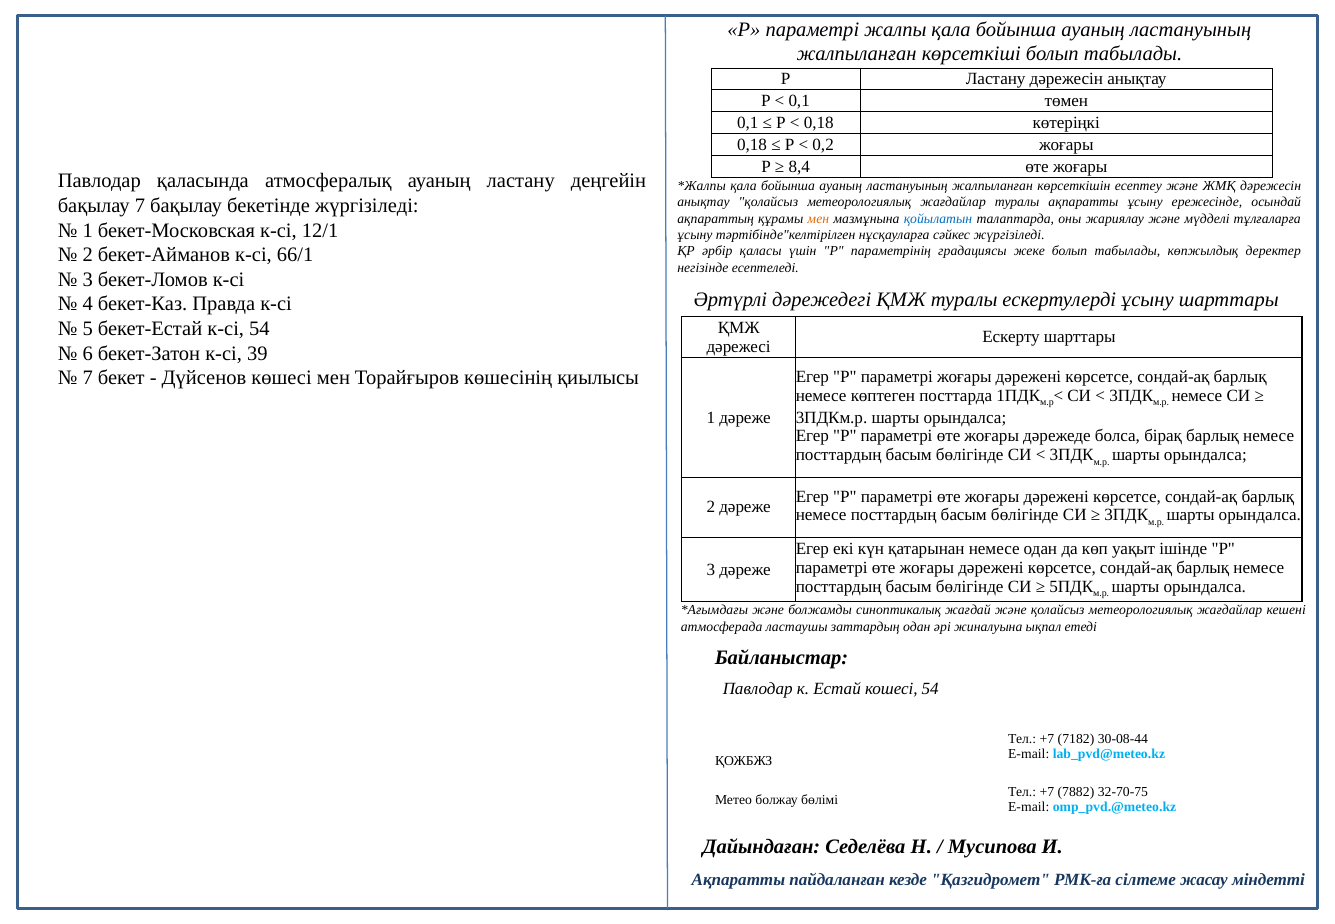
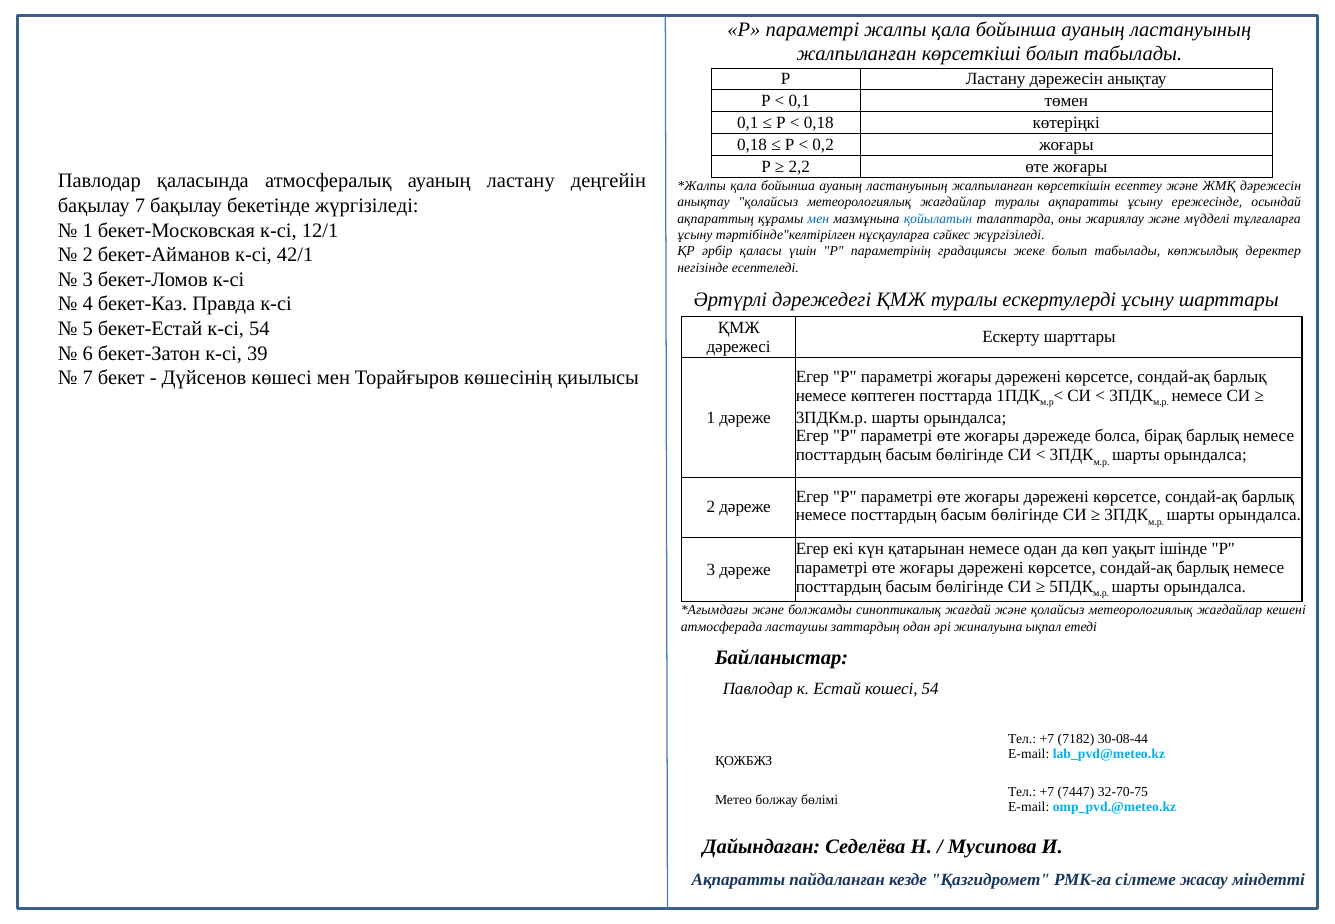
8,4: 8,4 -> 2,2 (799, 167)
мен colour: orange -> blue (818, 219)
66/1: 66/1 -> 42/1 (295, 255)
7882: 7882 -> 7447 (1076, 792)
